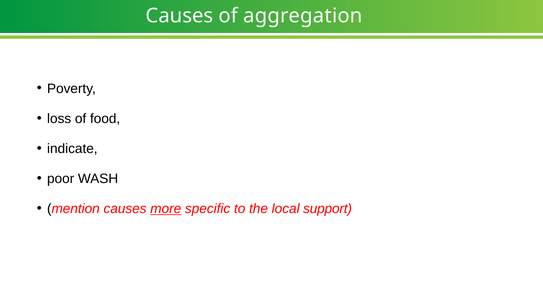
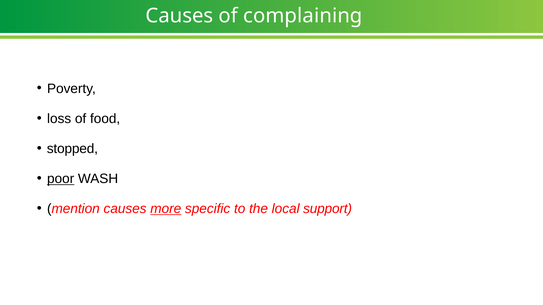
aggregation: aggregation -> complaining (303, 16)
indicate: indicate -> stopped (72, 149)
poor underline: none -> present (61, 179)
